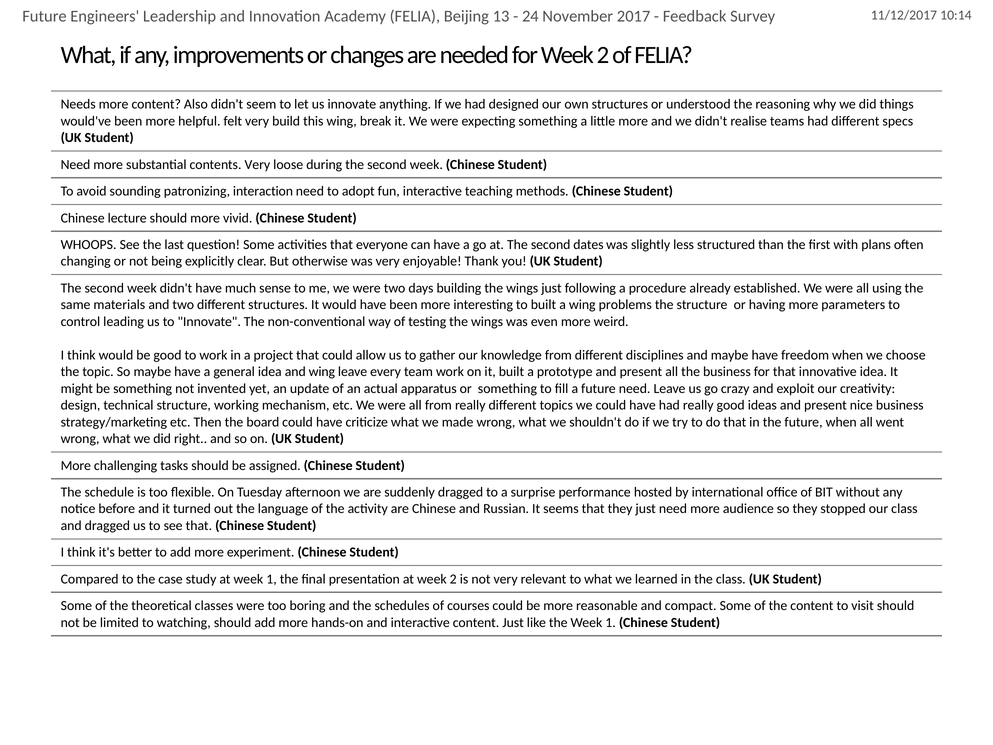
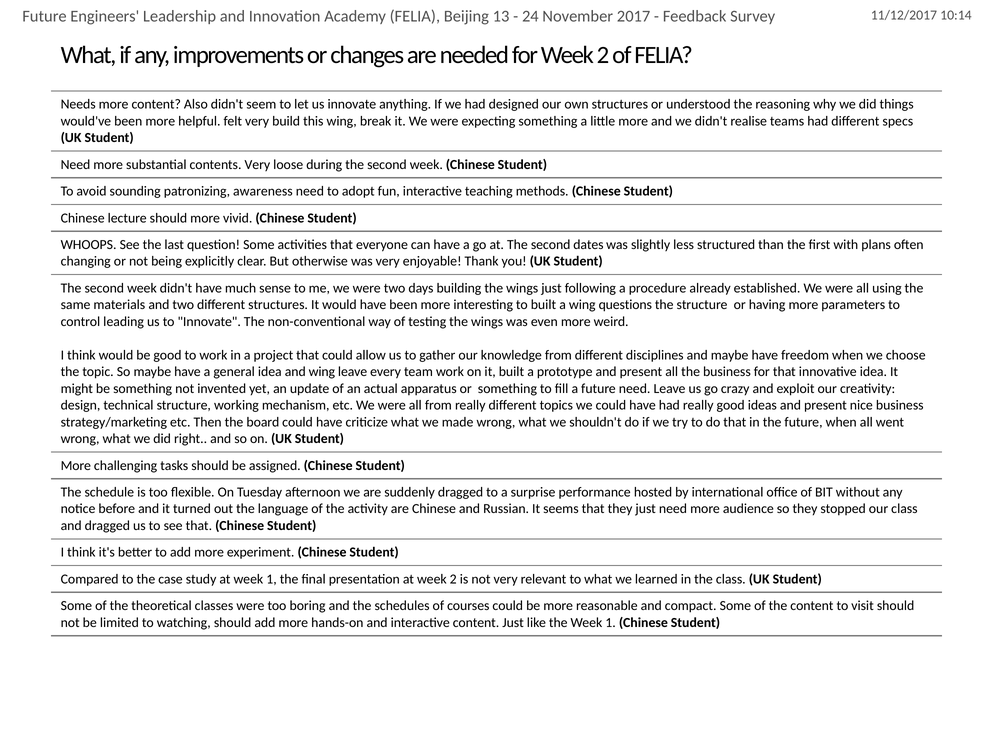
interaction: interaction -> awareness (263, 191)
problems: problems -> questions (625, 305)
